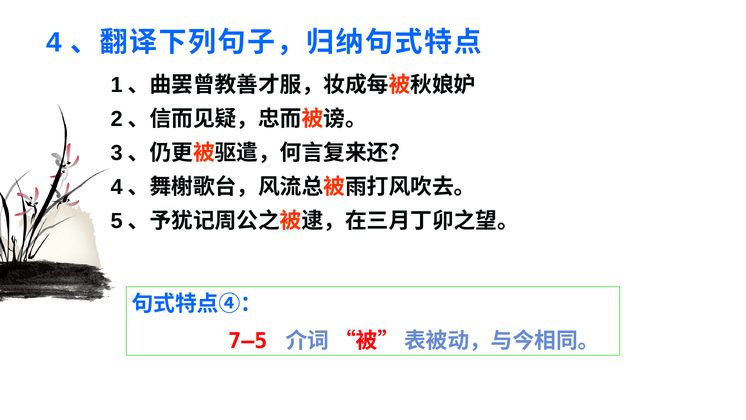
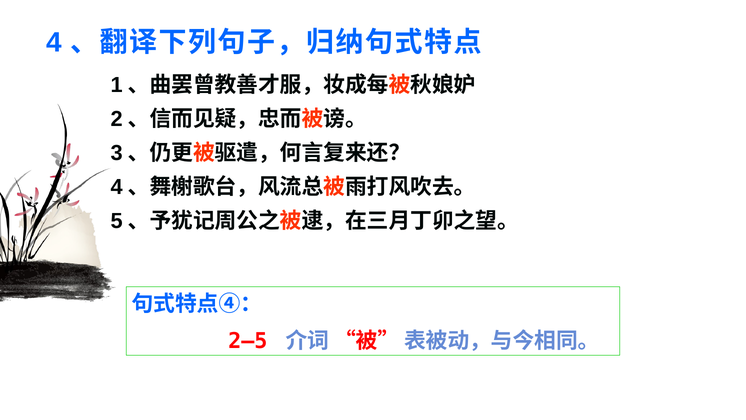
7—5: 7—5 -> 2—5 (248, 341)
